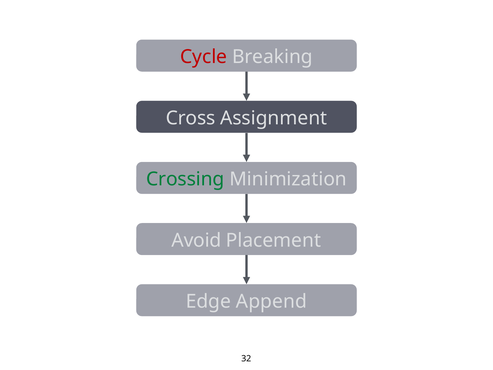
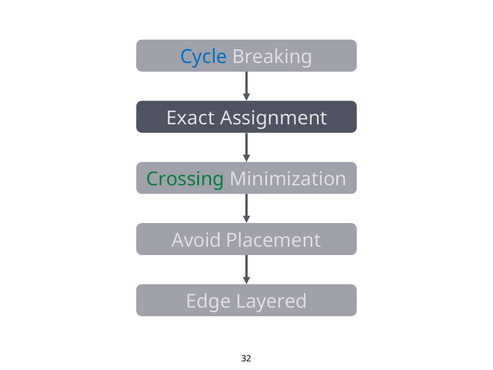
Cycle colour: red -> blue (204, 57)
Cross: Cross -> Exact (190, 118)
Append: Append -> Layered (272, 301)
